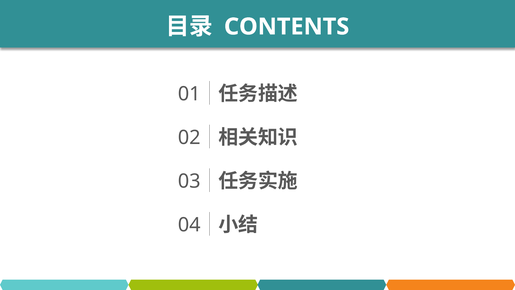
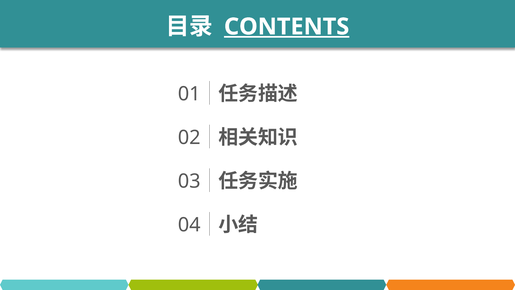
CONTENTS underline: none -> present (287, 27)
